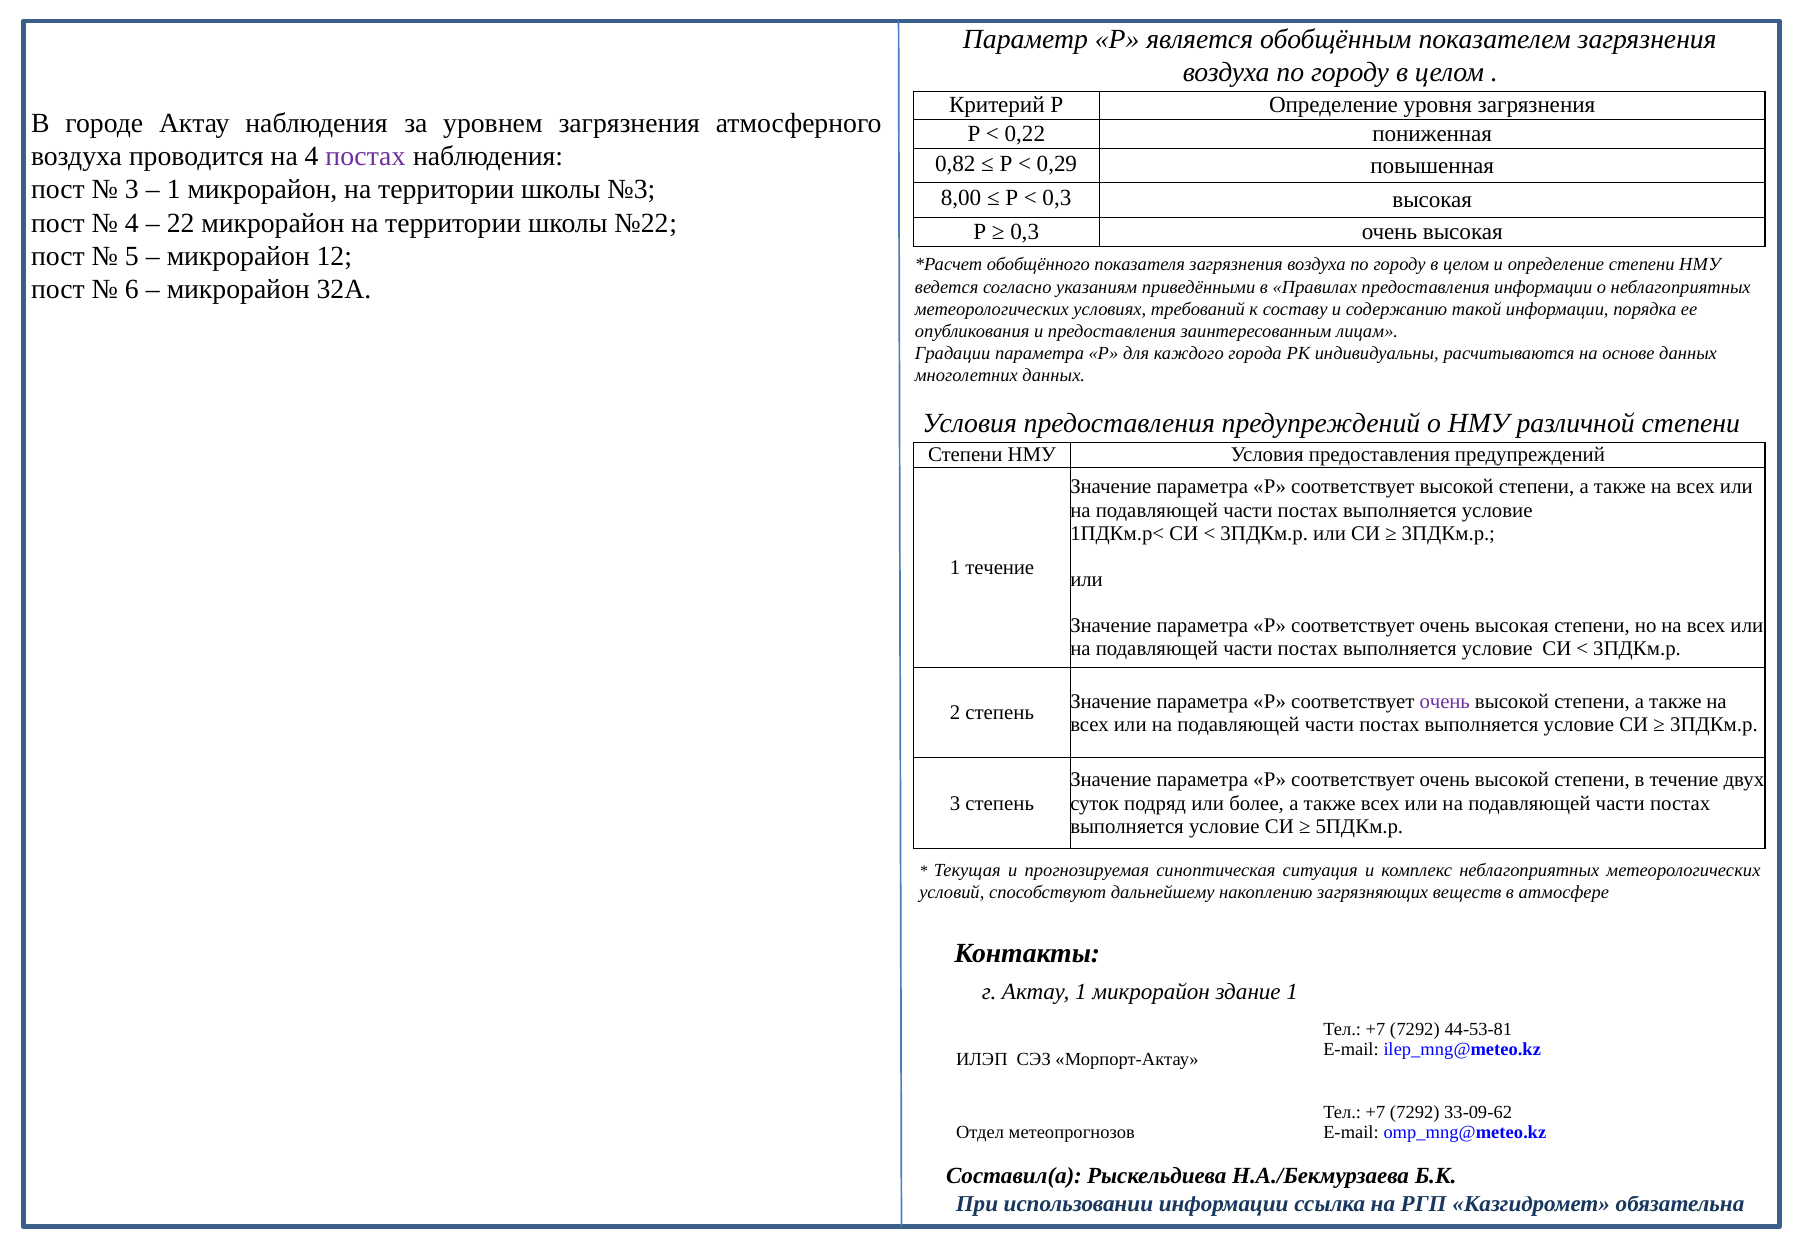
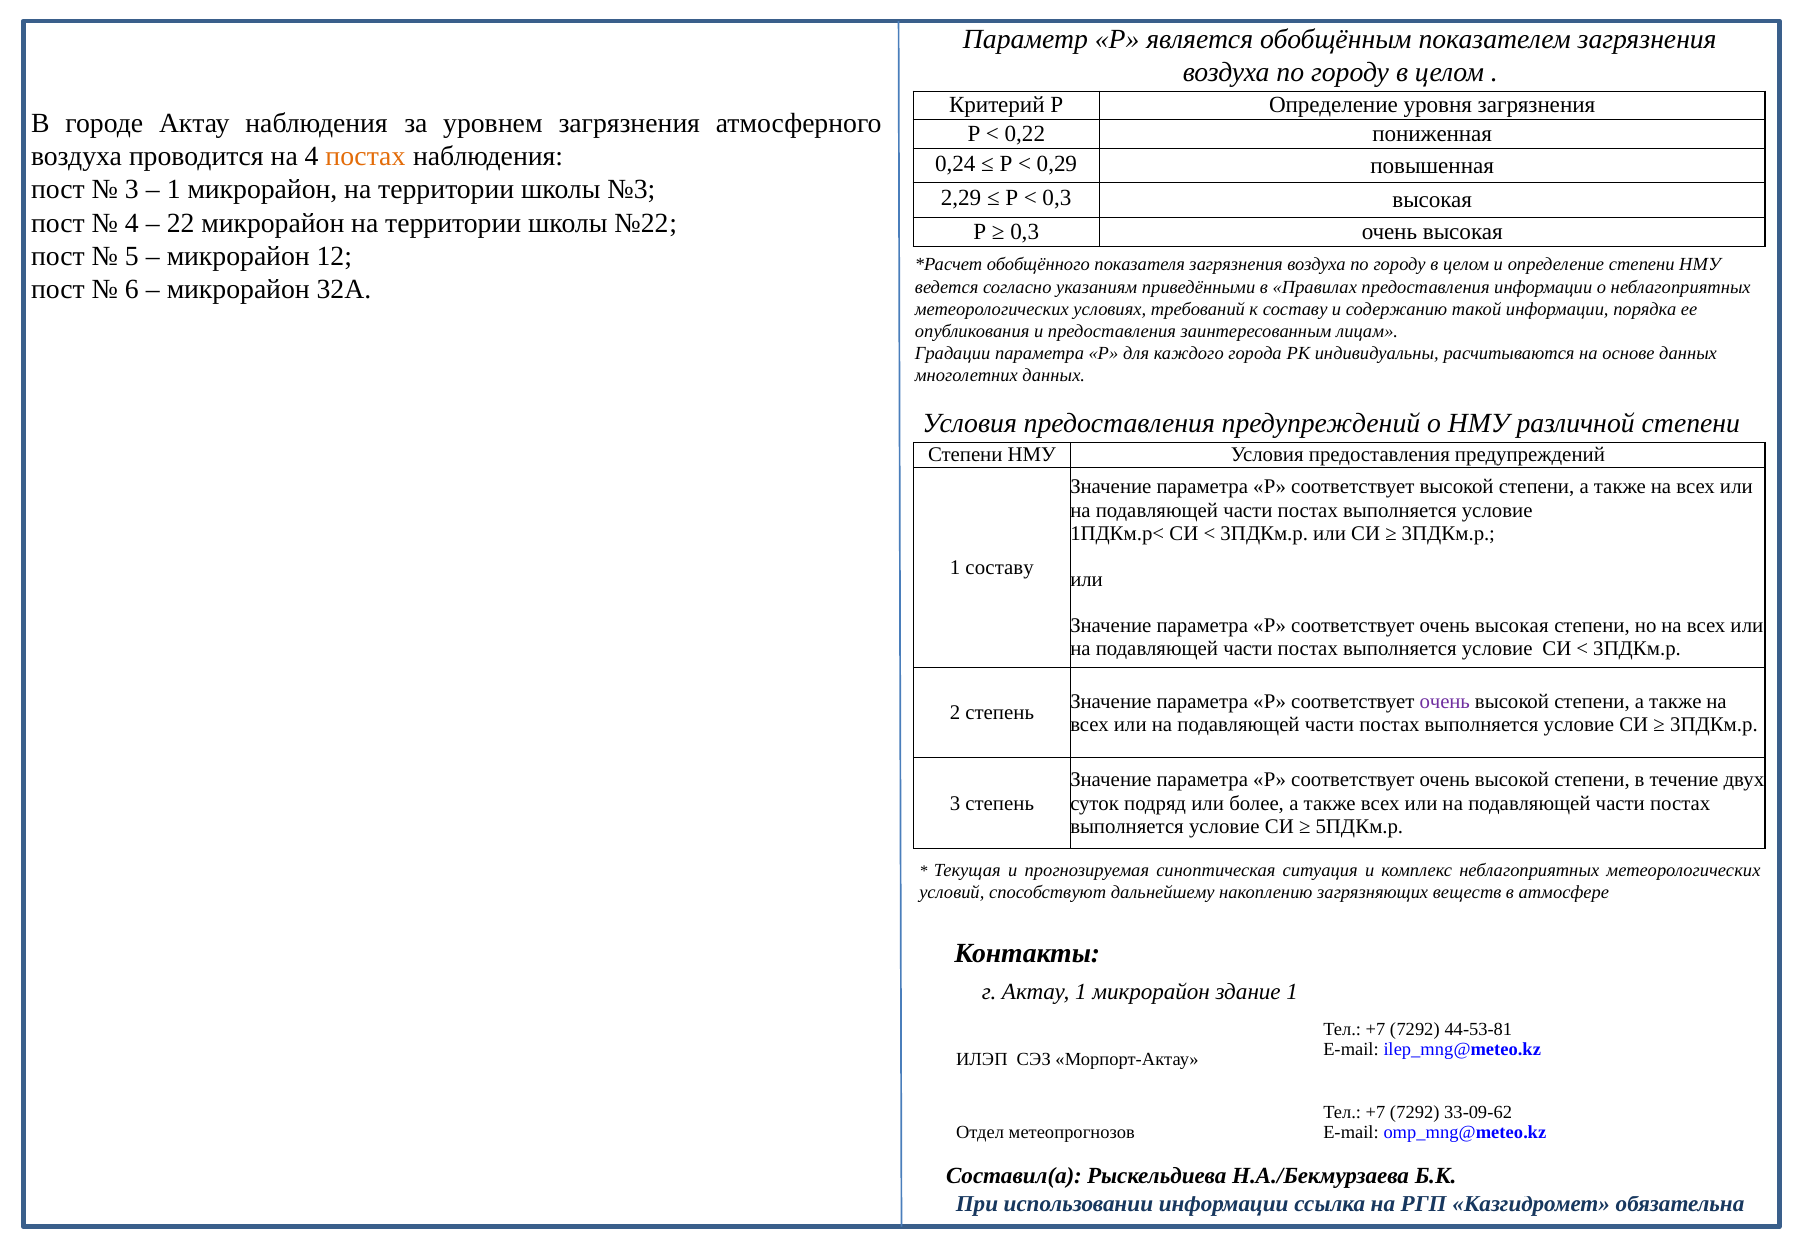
постах colour: purple -> orange (365, 156)
0,82: 0,82 -> 0,24 (955, 164)
8,00: 8,00 -> 2,29 (961, 198)
1 течение: течение -> составу (1000, 568)
